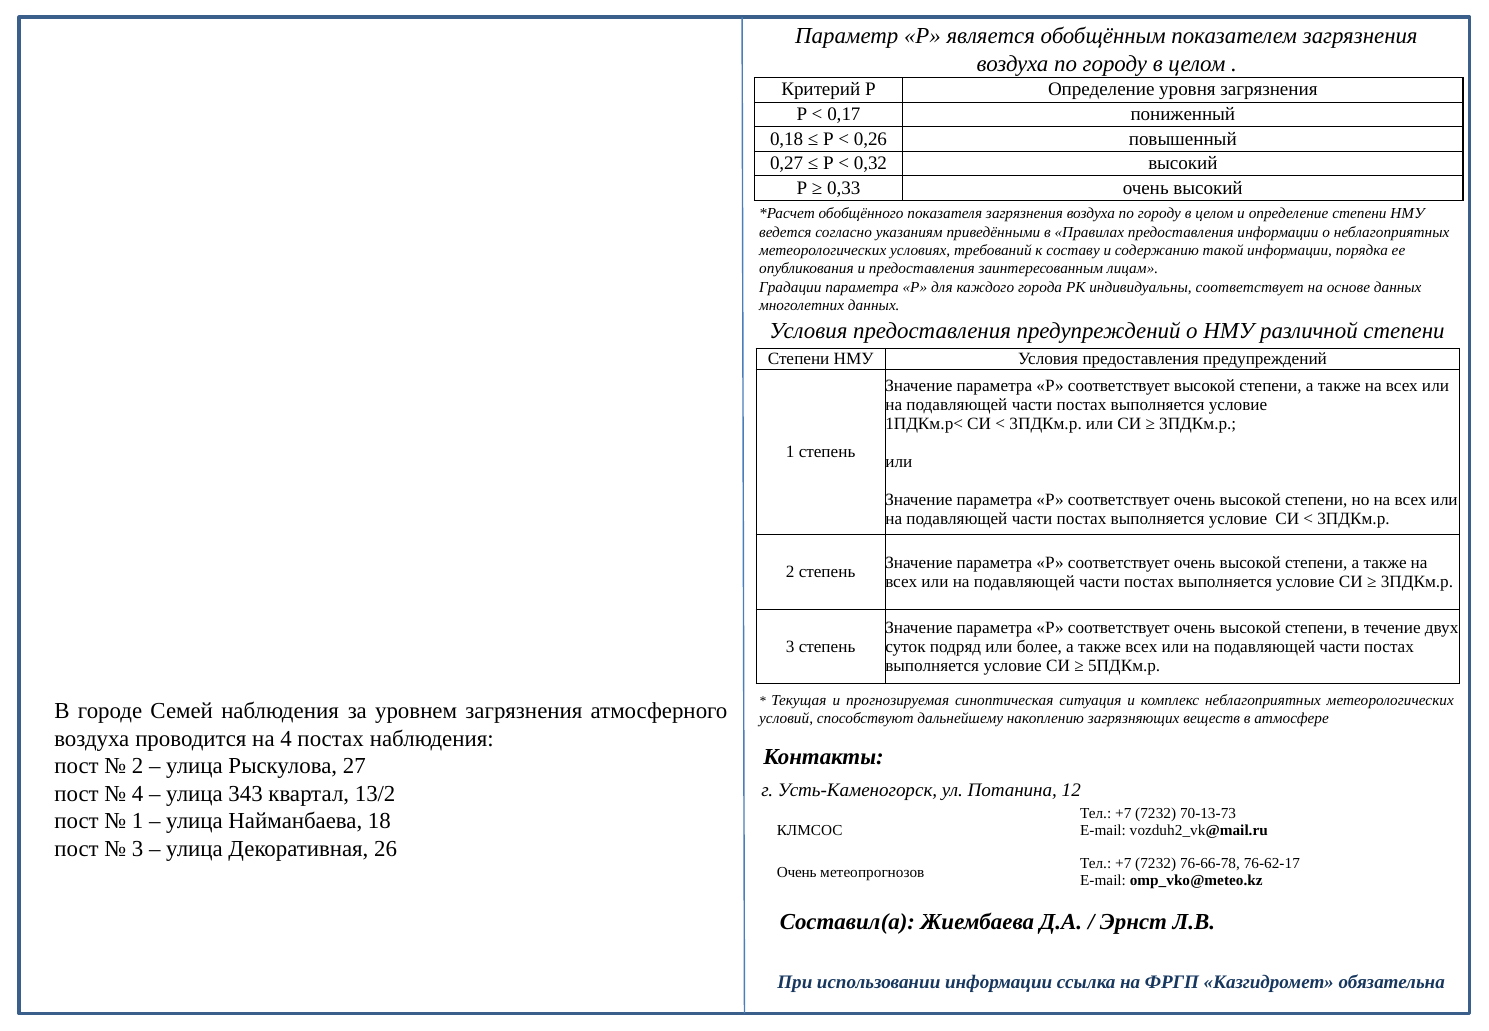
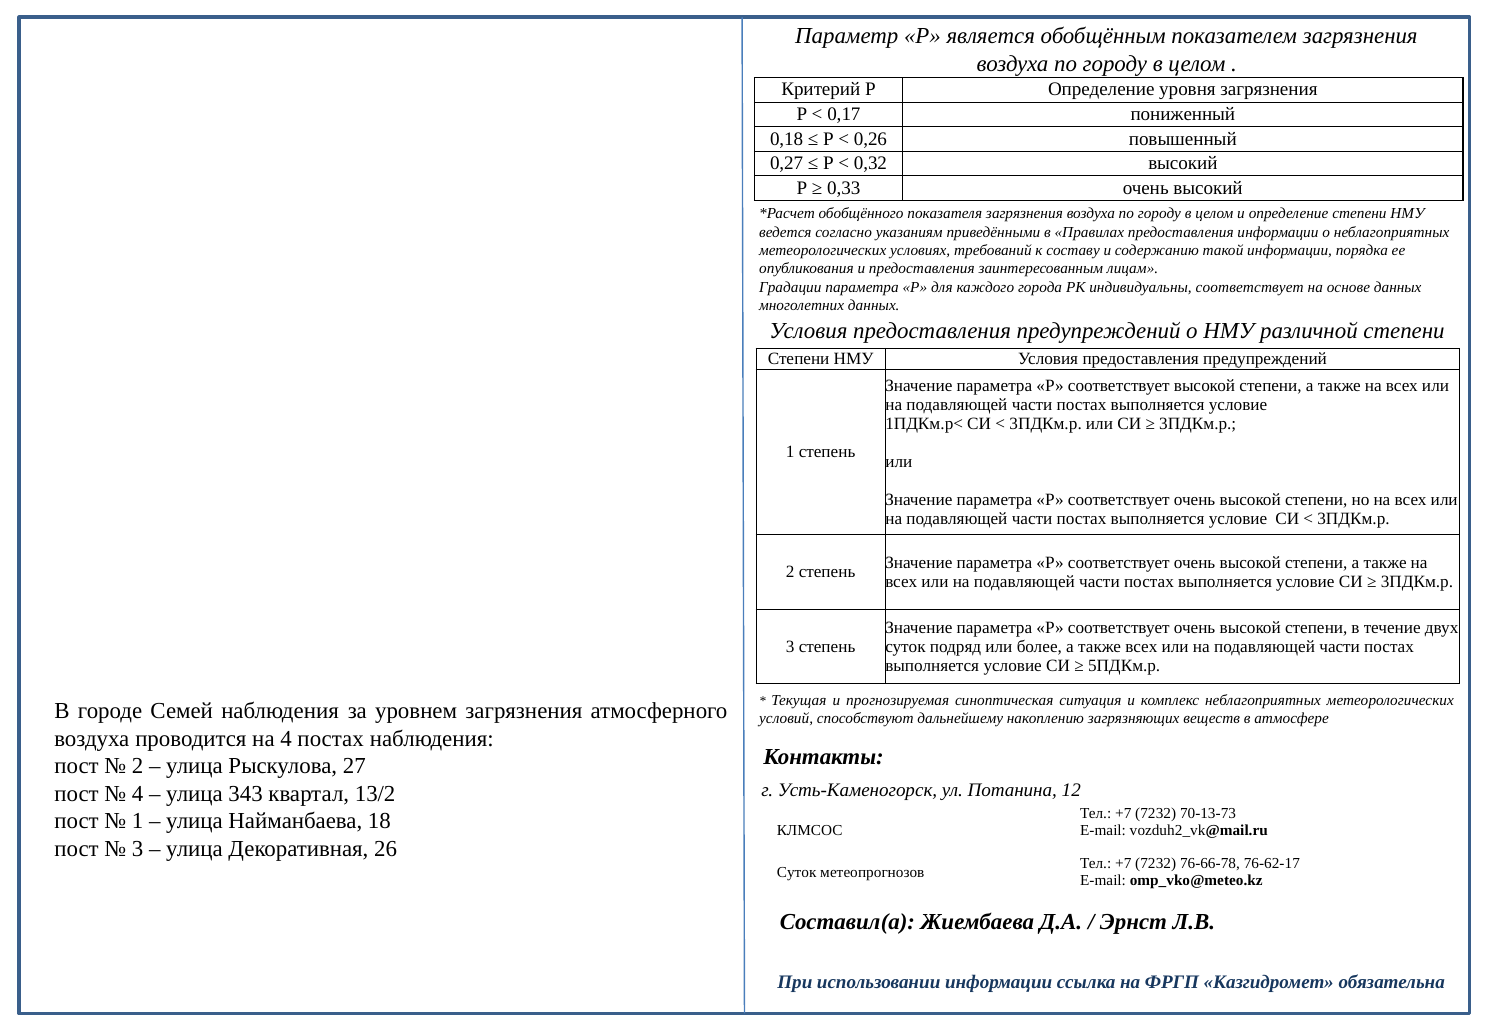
Очень: Очень -> Суток (797, 872)
